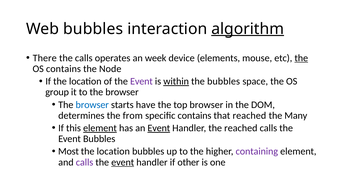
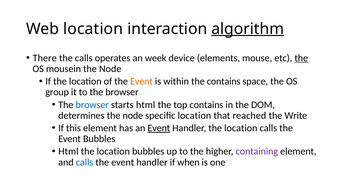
Web bubbles: bubbles -> location (93, 29)
OS contains: contains -> mousein (64, 69)
Event colour: purple -> orange (141, 81)
within underline: present -> none (176, 81)
the bubbles: bubbles -> contains (224, 81)
starts have: have -> html (146, 105)
top browser: browser -> contains (206, 105)
determines the from: from -> node (133, 115)
specific contains: contains -> location (194, 115)
Many: Many -> Write (296, 115)
element underline: present -> none (100, 128)
Handler the reached: reached -> location (241, 128)
Most: Most -> Html (68, 151)
calls colour: purple -> blue (85, 162)
event underline: present -> none (123, 162)
other: other -> when (188, 162)
